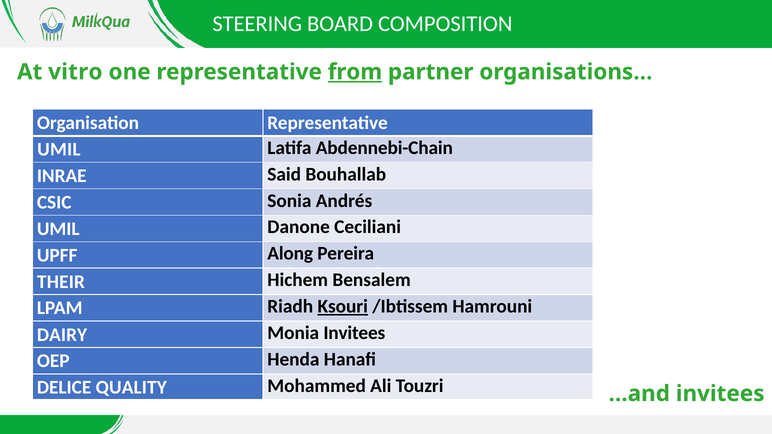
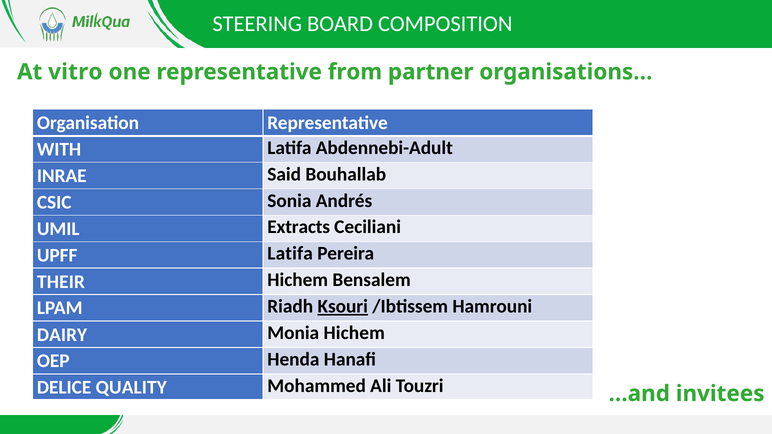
from underline: present -> none (355, 72)
UMIL: UMIL -> WITH (59, 150)
Abdennebi-Chain: Abdennebi-Chain -> Abdennebi-Adult (384, 148)
Danone: Danone -> Extracts (299, 227)
UPFF Along: Along -> Latifa (290, 254)
Monia Invitees: Invitees -> Hichem (354, 333)
